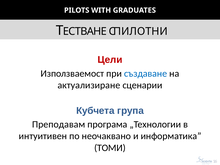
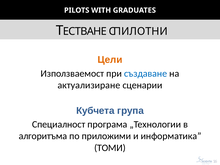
Цели colour: red -> orange (110, 60)
Преподавам: Преподавам -> Специалност (59, 124)
интуитивен: интуитивен -> алгоритъма (43, 136)
неочаквано: неочаквано -> приложими (106, 136)
